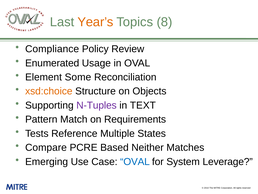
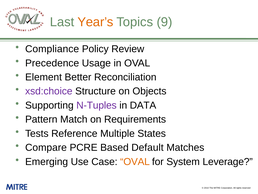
8: 8 -> 9 (165, 22)
Enumerated: Enumerated -> Precedence (52, 63)
Some: Some -> Better (78, 77)
xsd:choice colour: orange -> purple (49, 91)
TEXT: TEXT -> DATA (143, 105)
Neither: Neither -> Default (148, 147)
OVAL colour: blue -> orange (135, 161)
